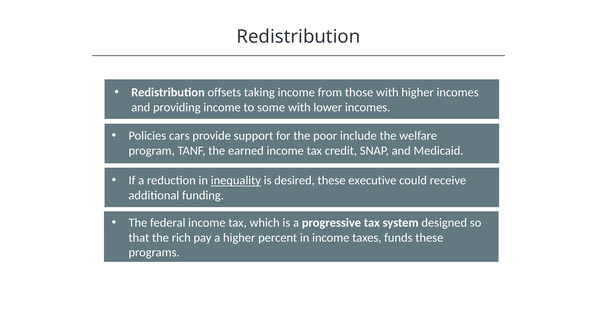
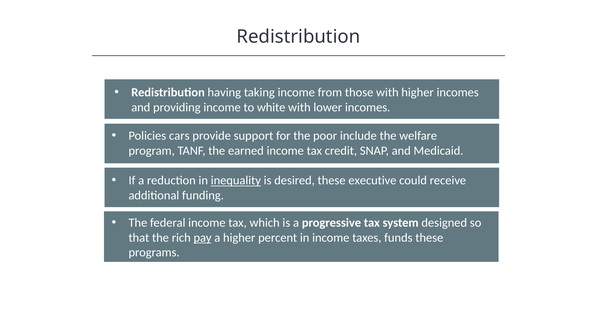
offsets: offsets -> having (224, 92)
some: some -> white (271, 107)
pay underline: none -> present (203, 237)
